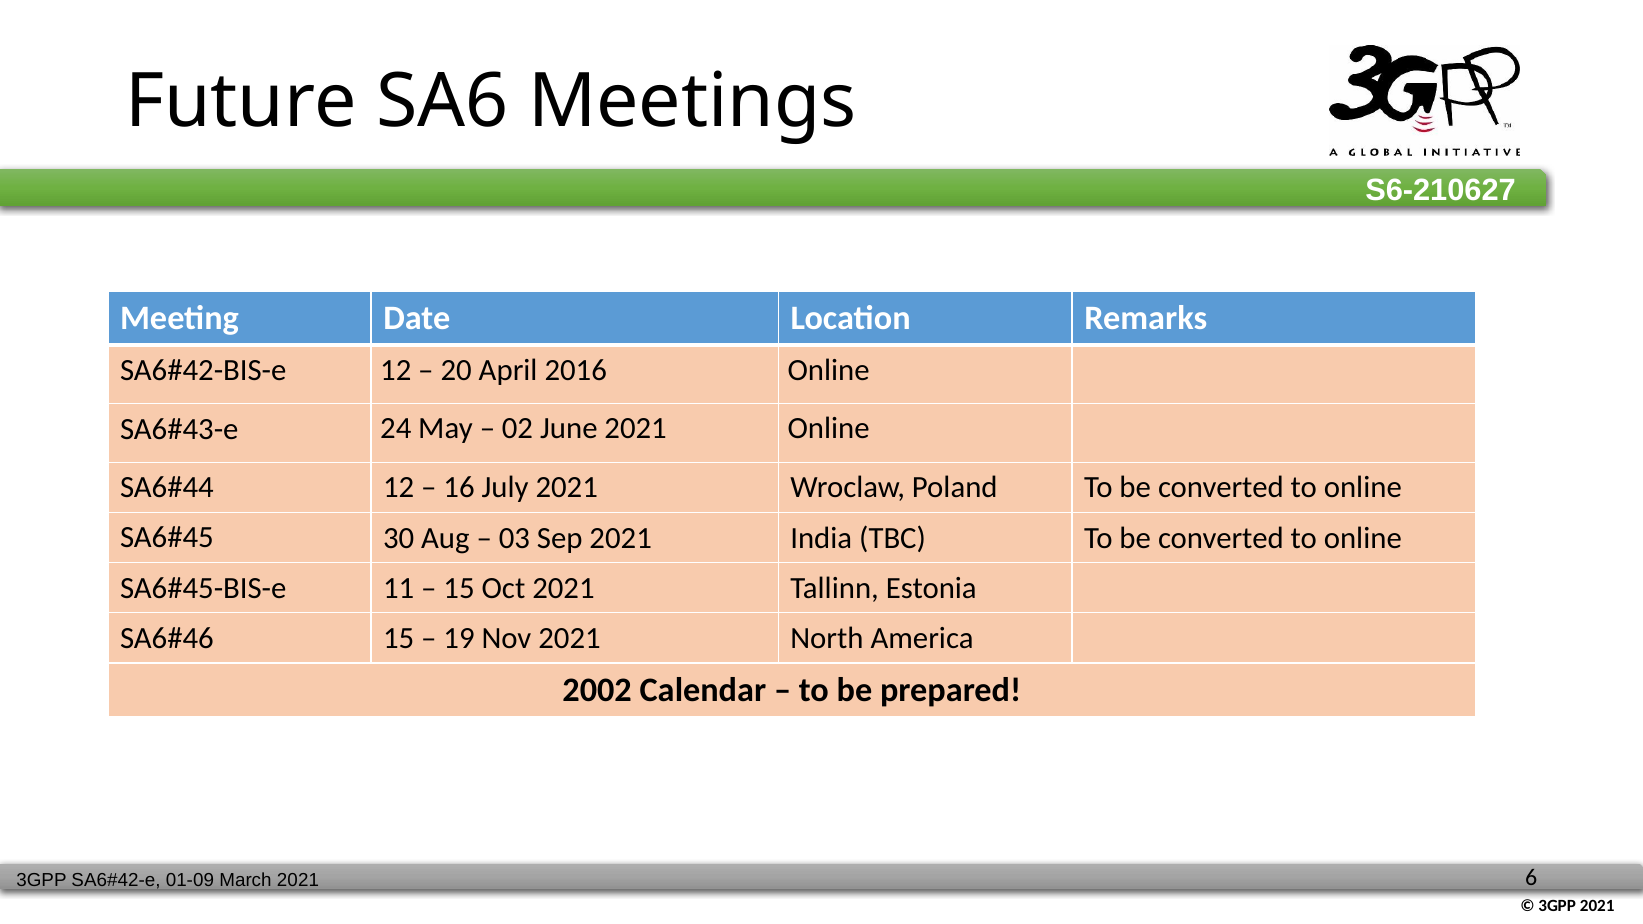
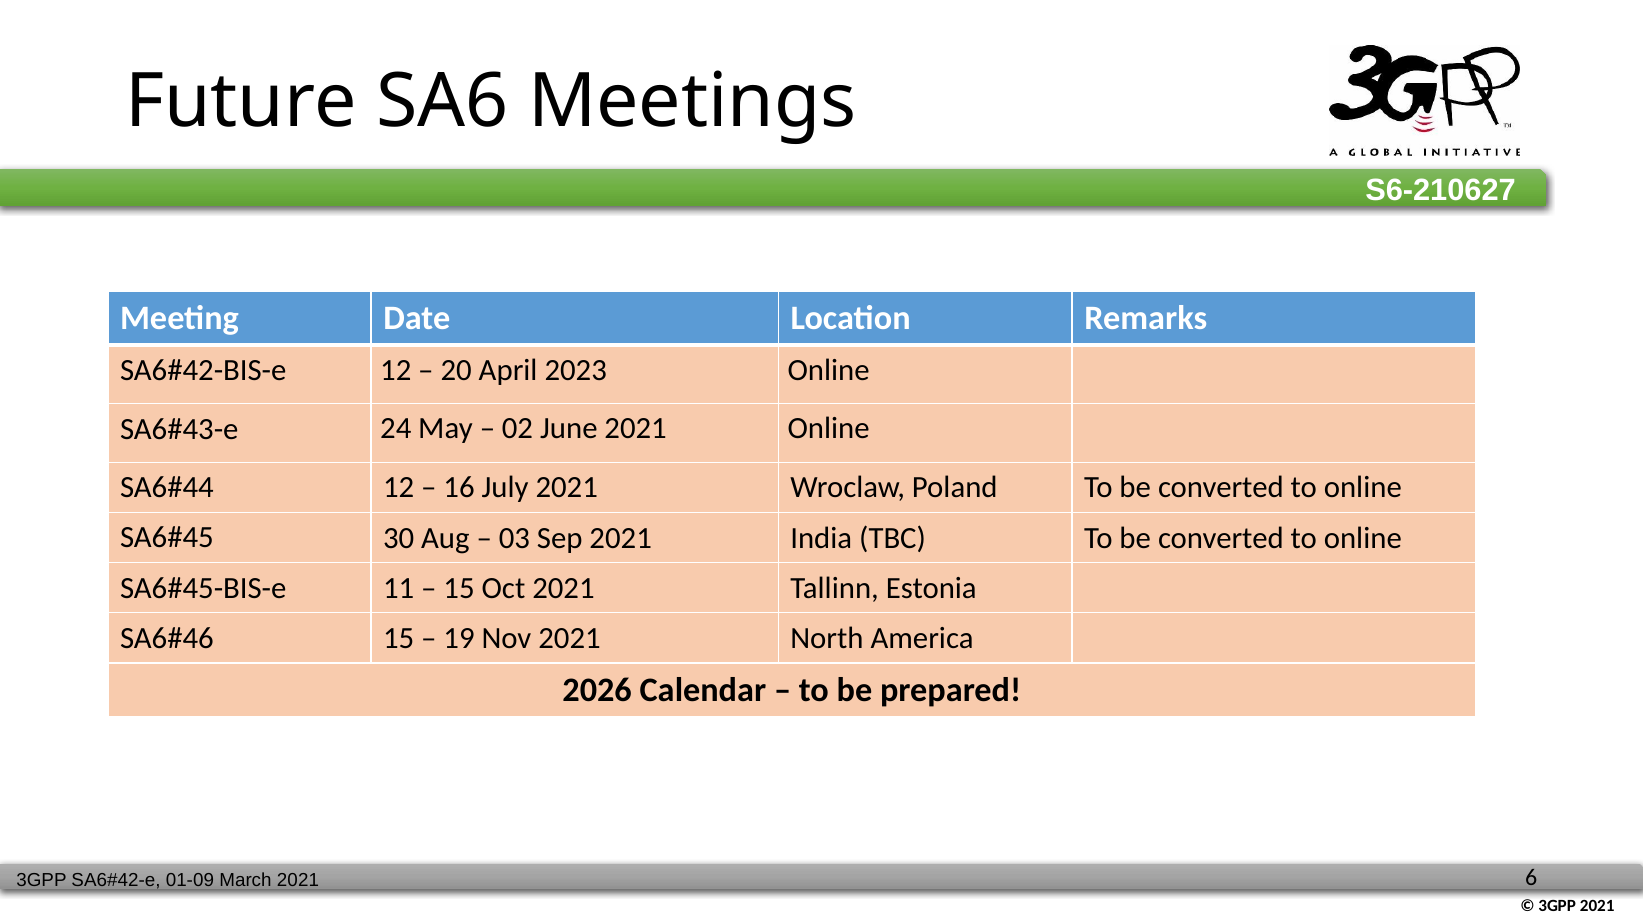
2016: 2016 -> 2023 (576, 370)
2002: 2002 -> 2026 (597, 690)
